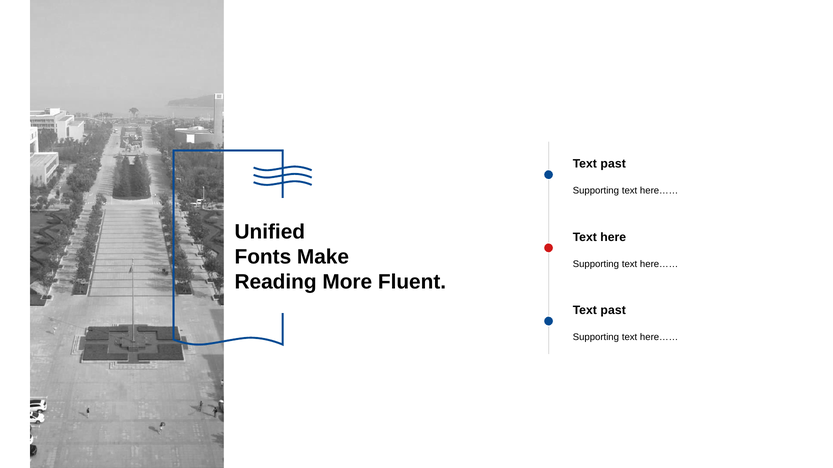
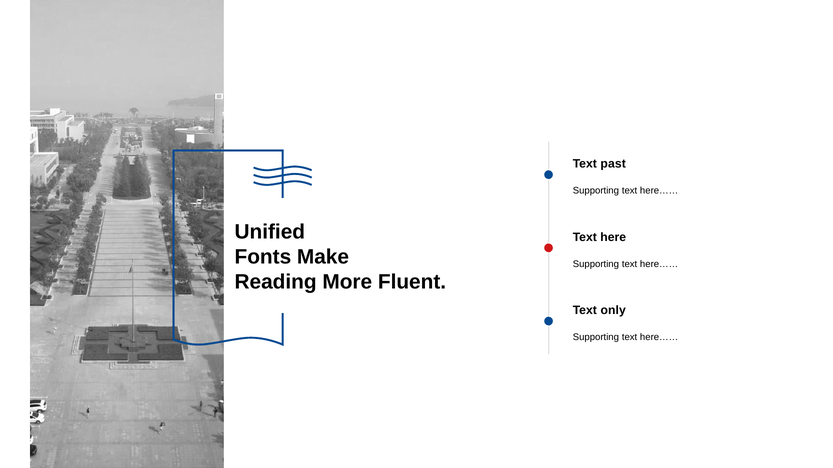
past: past -> only (613, 311)
